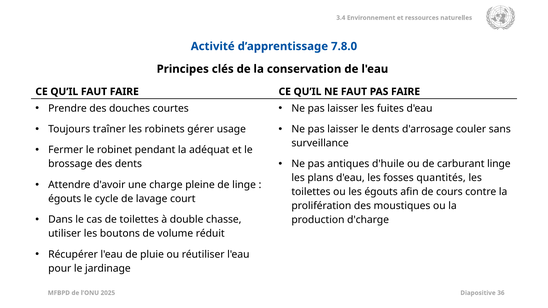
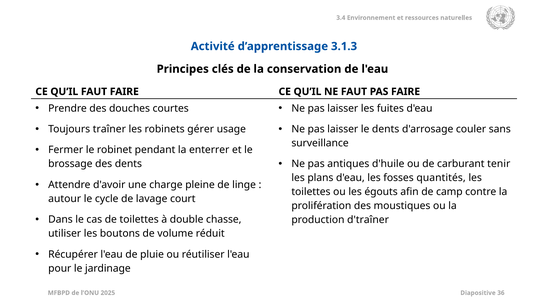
7.8.0: 7.8.0 -> 3.1.3 (344, 46)
adéquat: adéquat -> enterrer (209, 150)
carburant linge: linge -> tenir (499, 164)
cours: cours -> camp (449, 192)
égouts: égouts -> autour (65, 199)
d'charge: d'charge -> d'traîner (368, 220)
